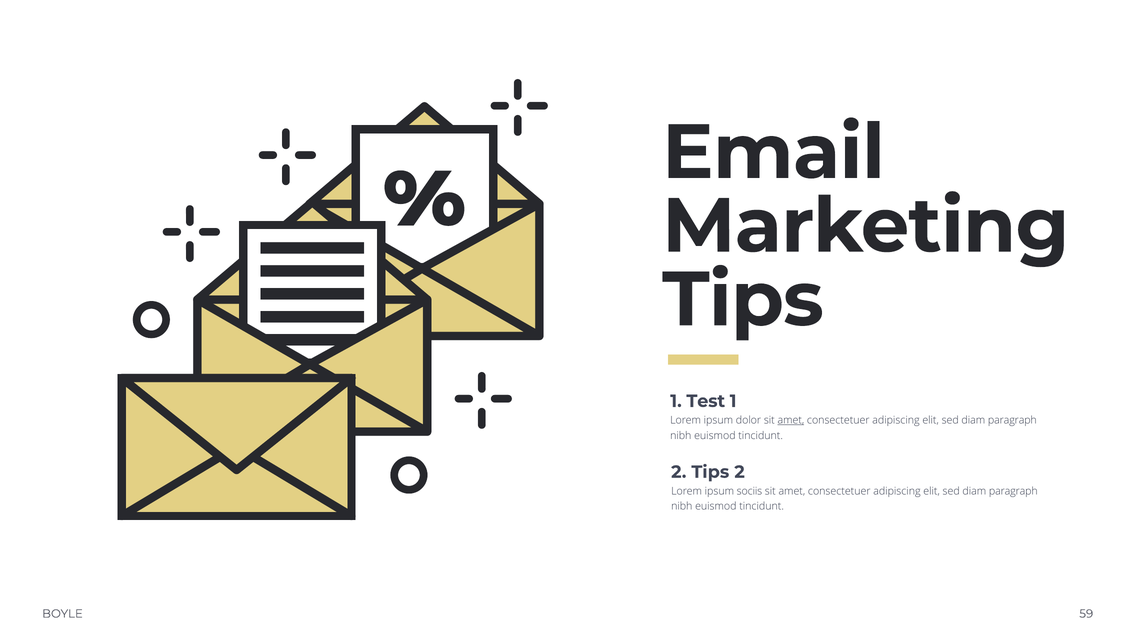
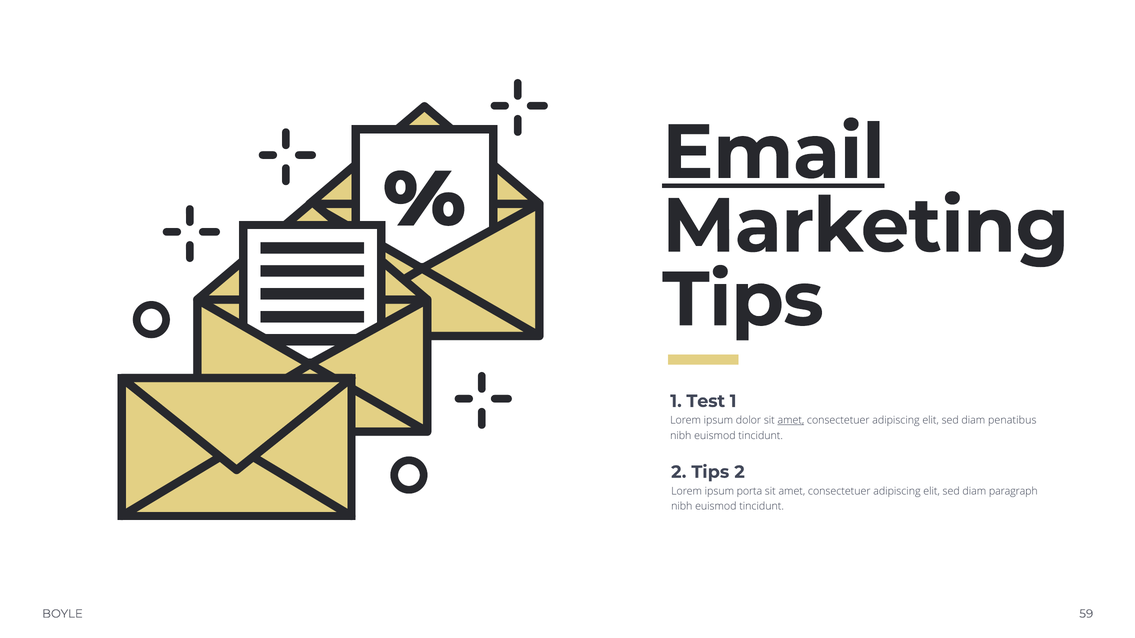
Email underline: none -> present (774, 153)
paragraph: paragraph -> penatibus (1012, 421)
sociis: sociis -> porta (749, 491)
